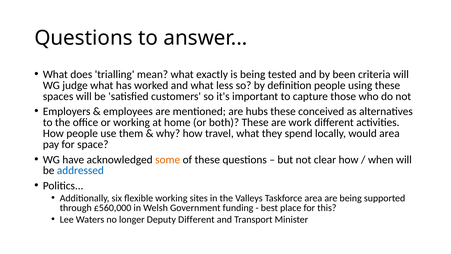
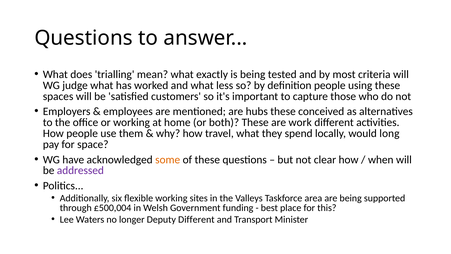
been: been -> most (344, 74)
would area: area -> long (389, 133)
addressed colour: blue -> purple (80, 170)
£560,000: £560,000 -> £500,004 (113, 208)
